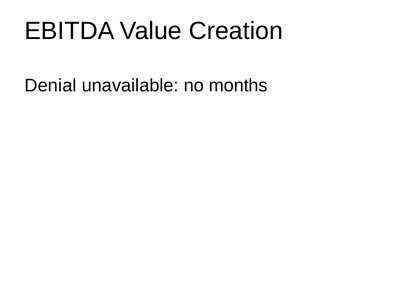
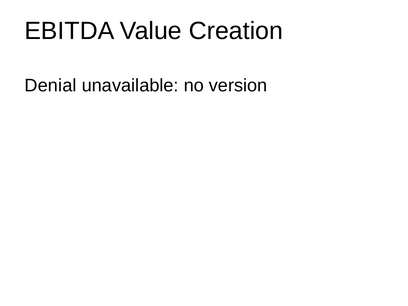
months: months -> version (238, 86)
